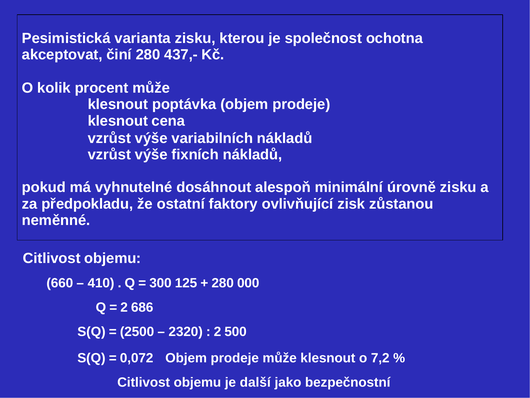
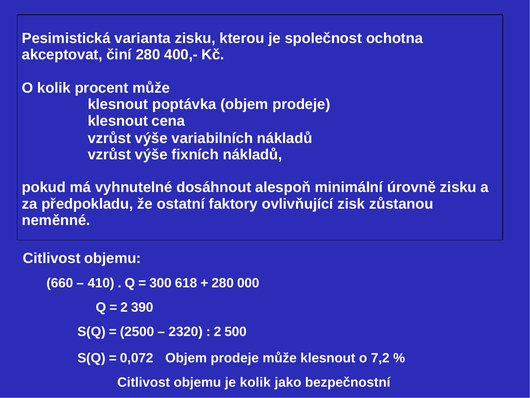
437,-: 437,- -> 400,- (181, 55)
125: 125 -> 618 (186, 283)
686: 686 -> 390 (142, 307)
je další: další -> kolik (255, 382)
